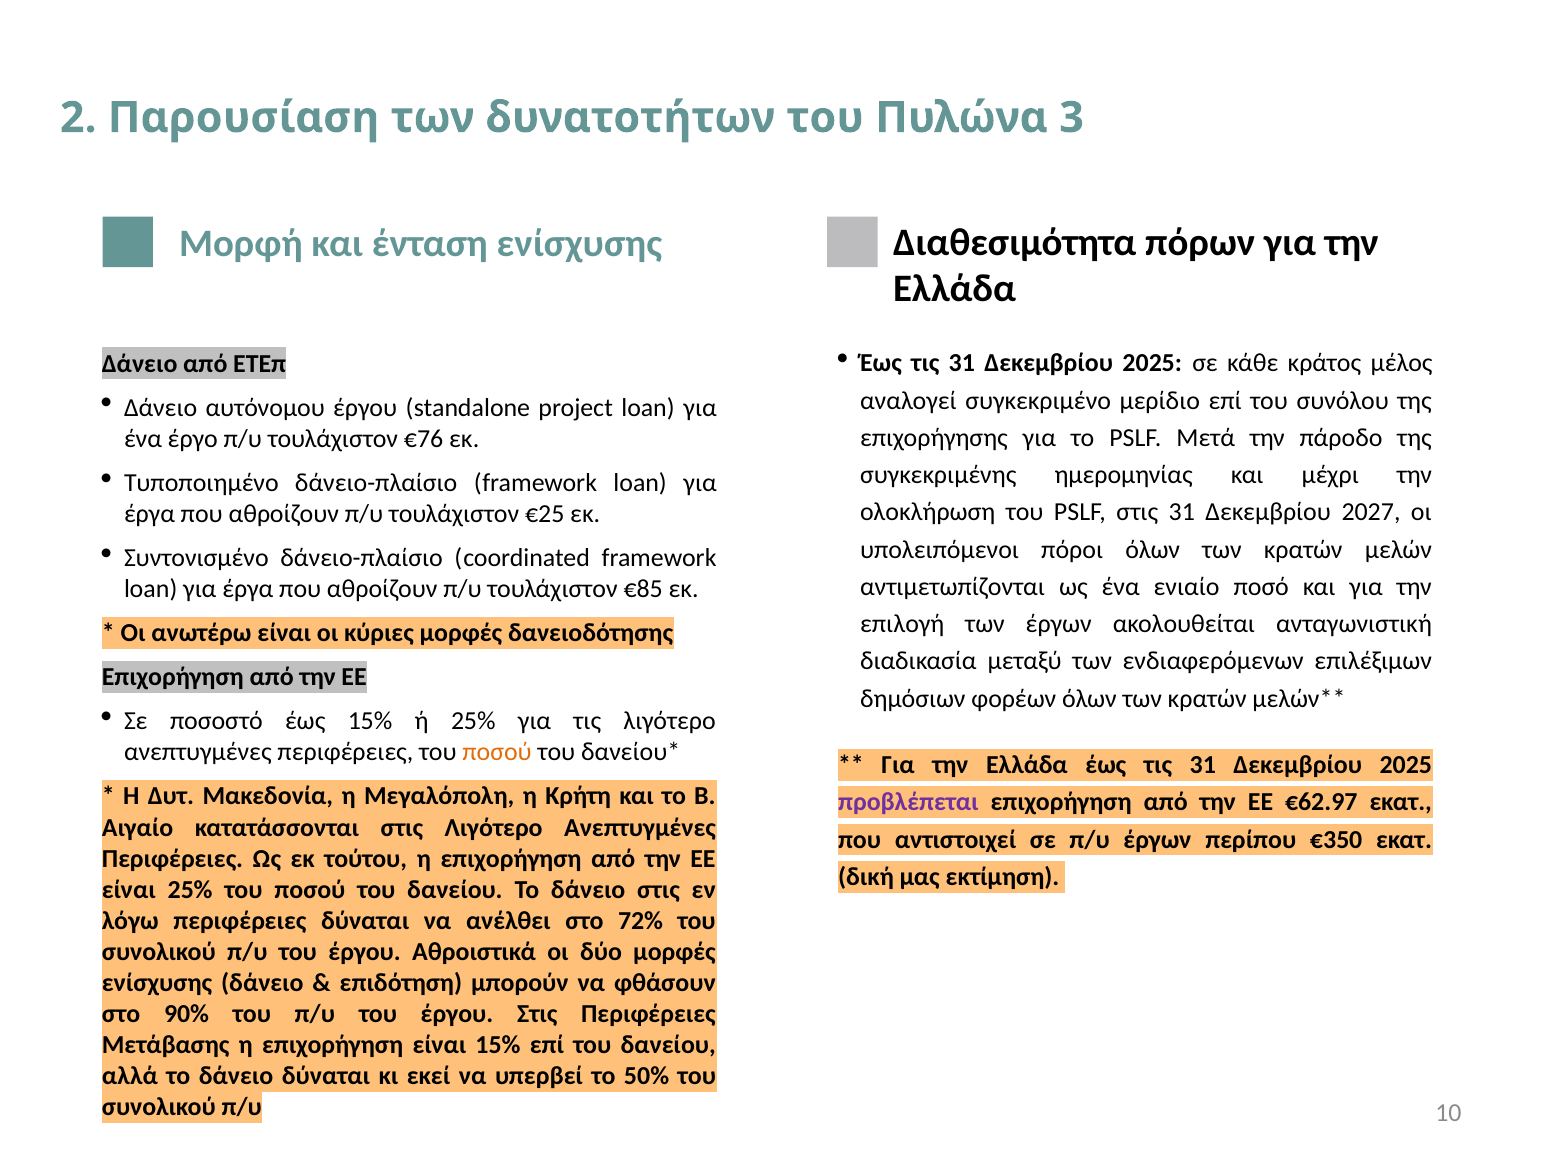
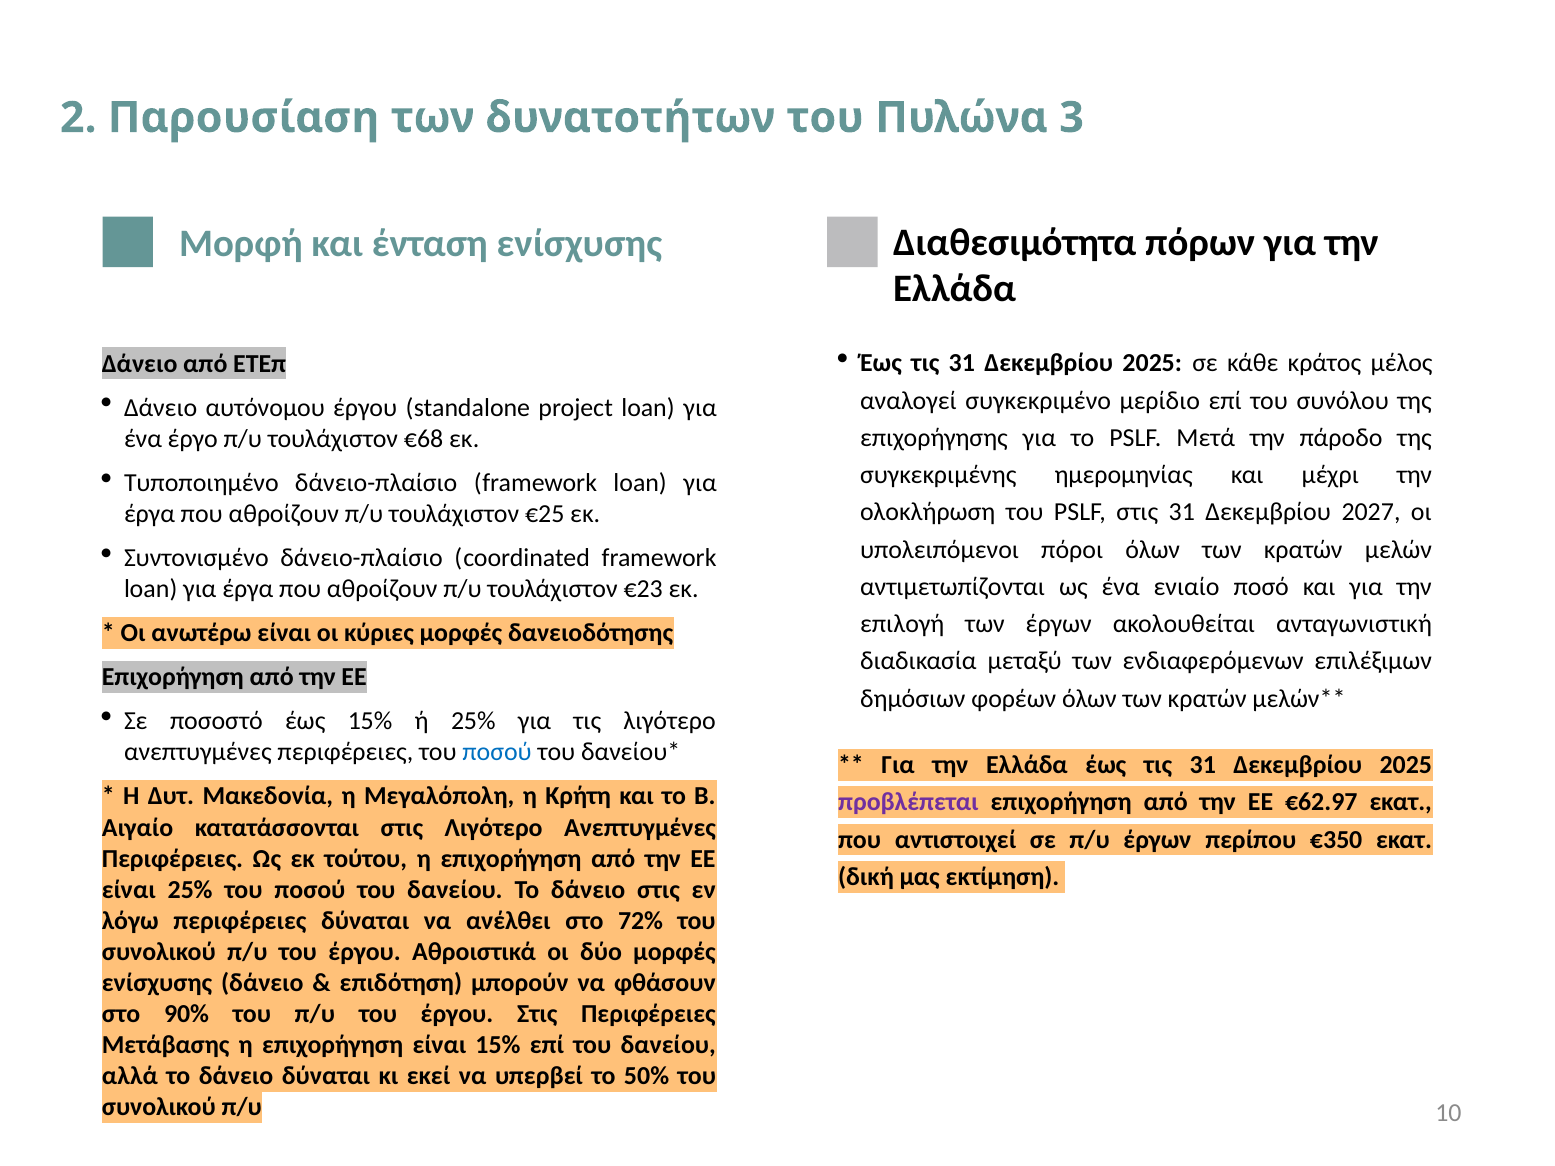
€76: €76 -> €68 (424, 439)
€85: €85 -> €23 (643, 589)
ποσού colour: orange -> blue (497, 752)
